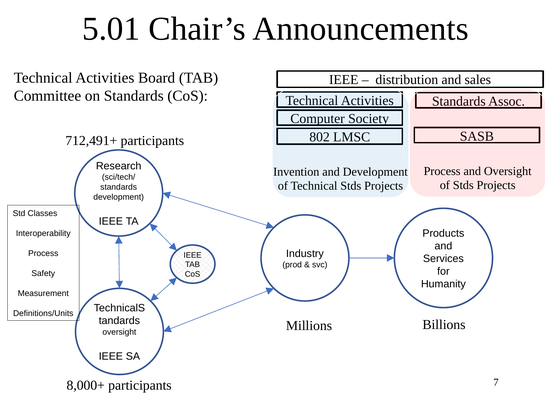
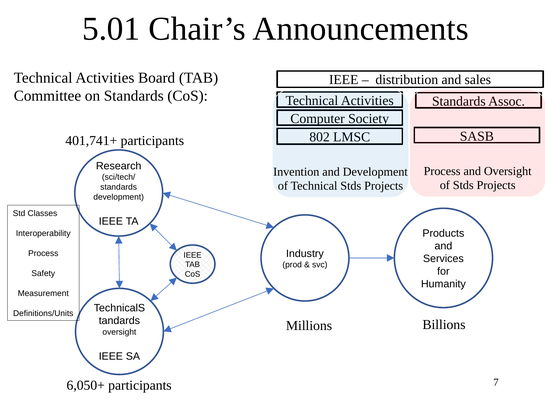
712,491+: 712,491+ -> 401,741+ (91, 141)
8,000+: 8,000+ -> 6,050+ (86, 385)
